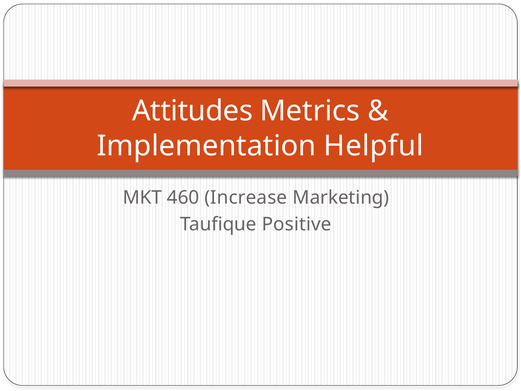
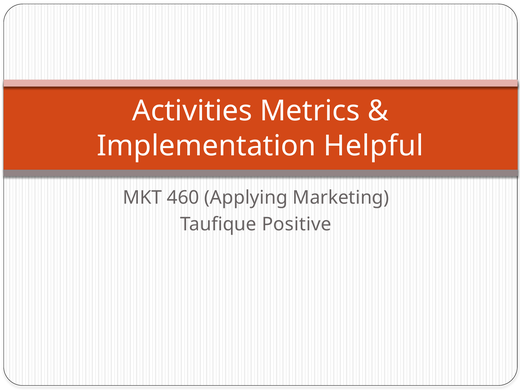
Attitudes: Attitudes -> Activities (192, 111)
Increase: Increase -> Applying (246, 198)
